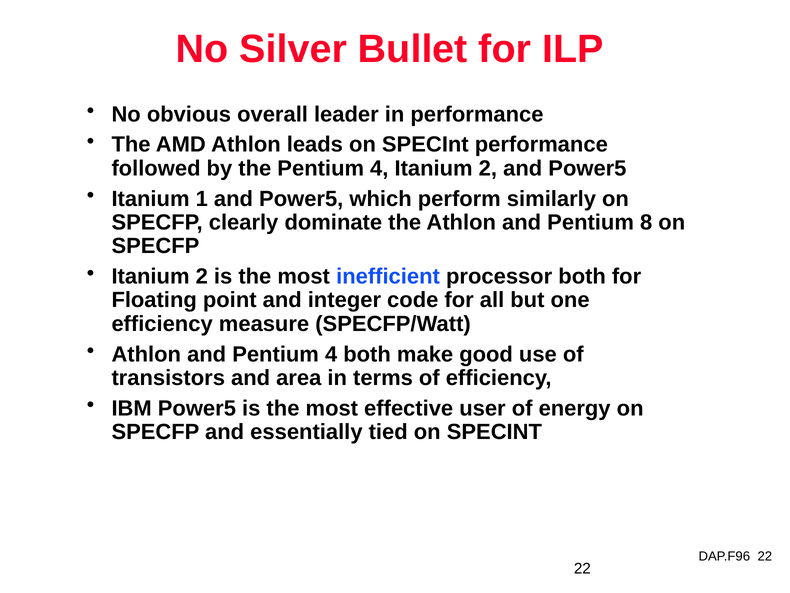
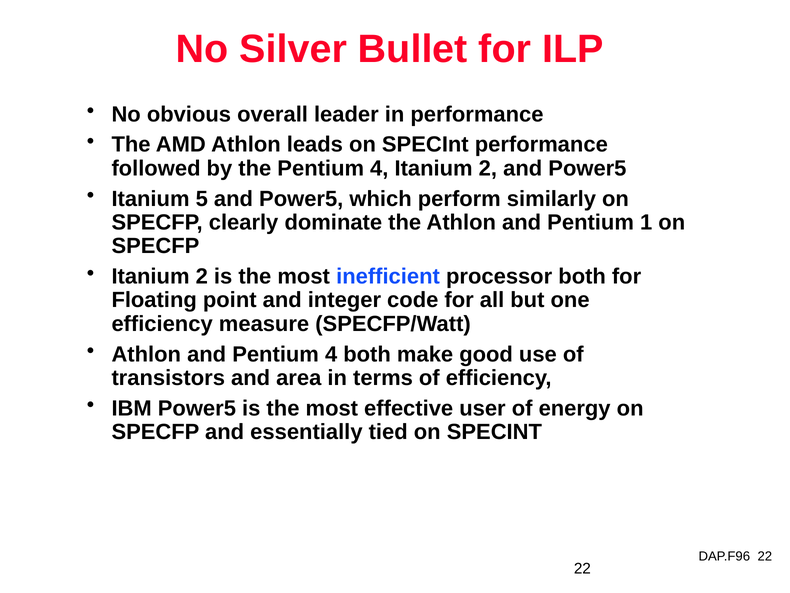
1: 1 -> 5 (202, 199)
8: 8 -> 1 (646, 222)
